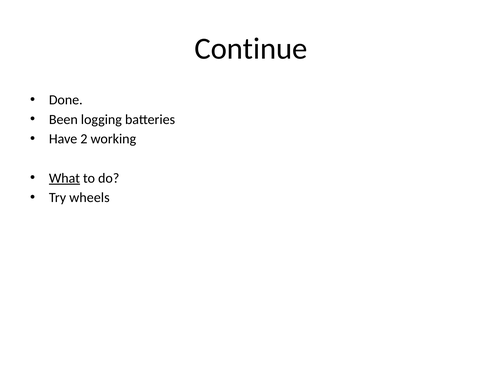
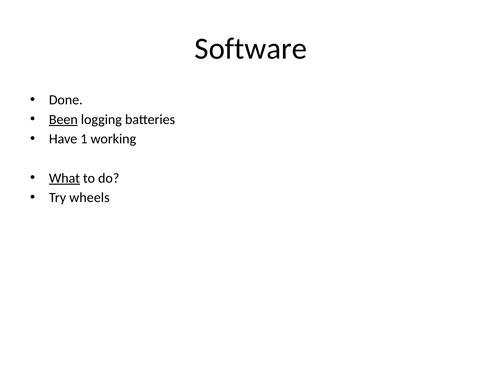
Continue: Continue -> Software (251, 49)
Been underline: none -> present (63, 119)
2: 2 -> 1 (84, 139)
